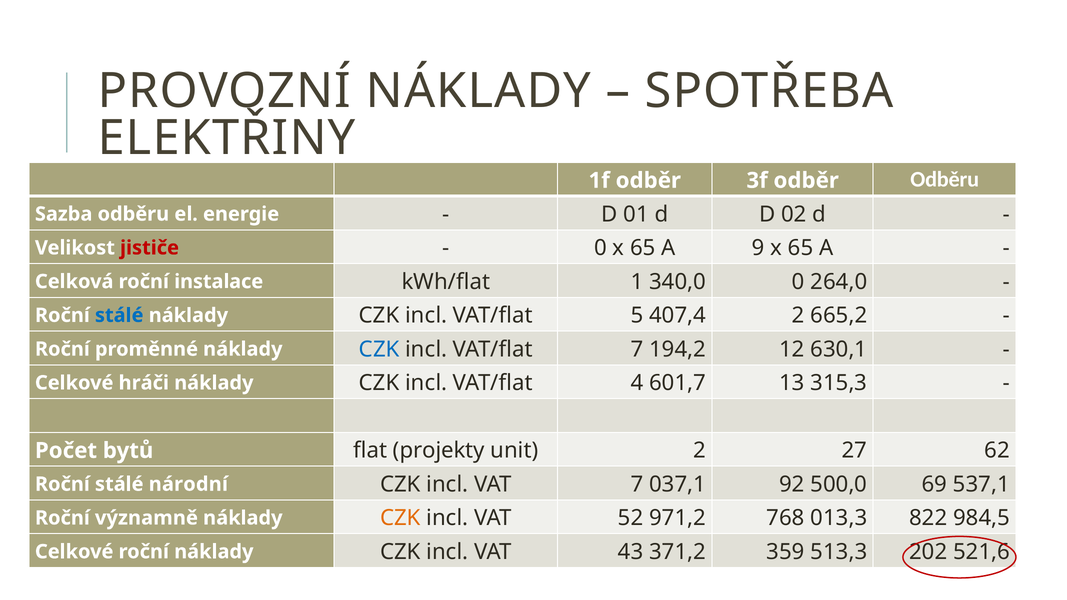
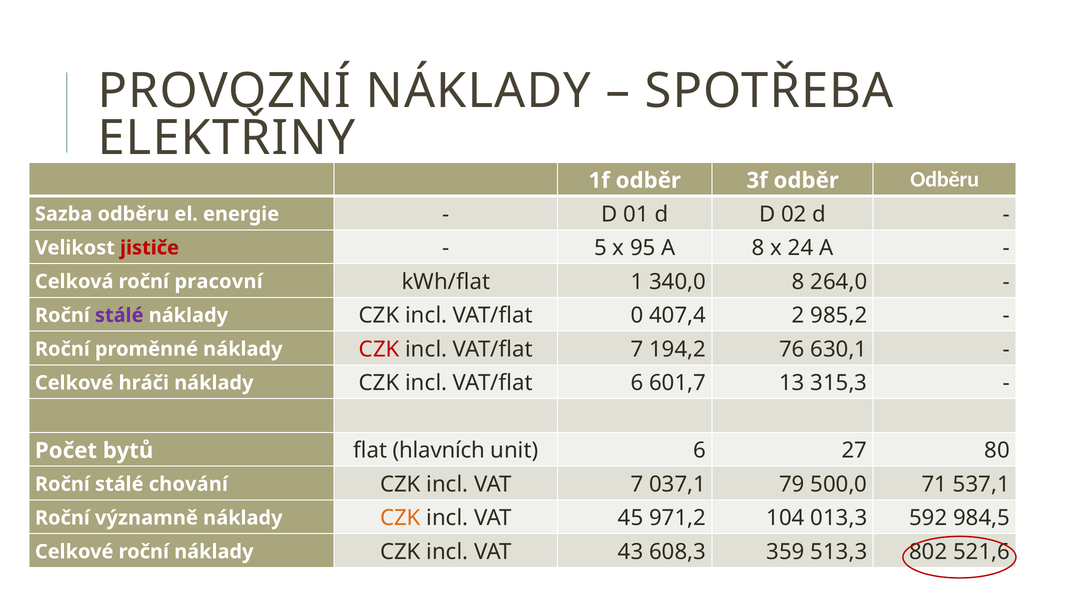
0: 0 -> 5 (600, 248)
65: 65 -> 95 (643, 248)
A 9: 9 -> 8 (758, 248)
65: 65 -> 24 (801, 248)
instalace: instalace -> pracovní (219, 282)
340,0 0: 0 -> 8 (798, 282)
stálé colour: blue -> purple (119, 315)
5: 5 -> 0 (637, 316)
665,2: 665,2 -> 985,2 (839, 316)
CZK colour: blue -> red (379, 349)
12: 12 -> 76 (792, 349)
VAT/flat 4: 4 -> 6 (637, 383)
projekty: projekty -> hlavních (439, 451)
unit 2: 2 -> 6 (700, 451)
62: 62 -> 80 (997, 451)
národní: národní -> chování (188, 484)
92: 92 -> 79 (792, 485)
69: 69 -> 71 (934, 485)
52: 52 -> 45 (631, 518)
768: 768 -> 104 (786, 518)
822: 822 -> 592 (928, 518)
371,2: 371,2 -> 608,3 (678, 552)
202: 202 -> 802 (928, 552)
